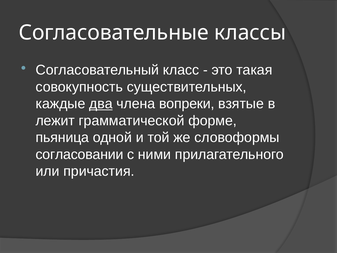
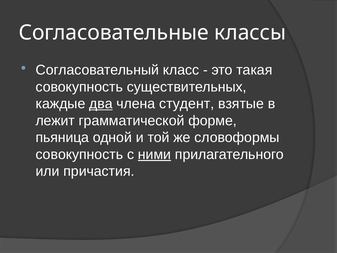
вопреки: вопреки -> студент (187, 104)
согласовании: согласовании -> совокупность (79, 154)
ними underline: none -> present (154, 154)
